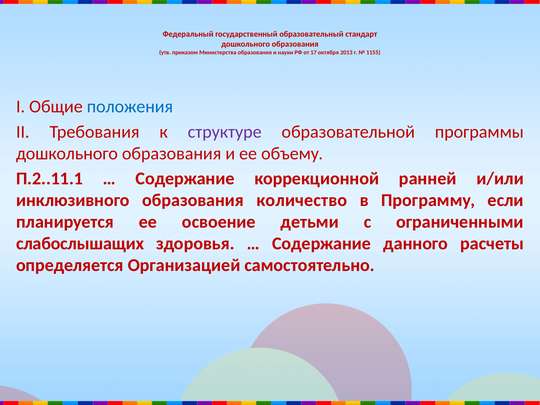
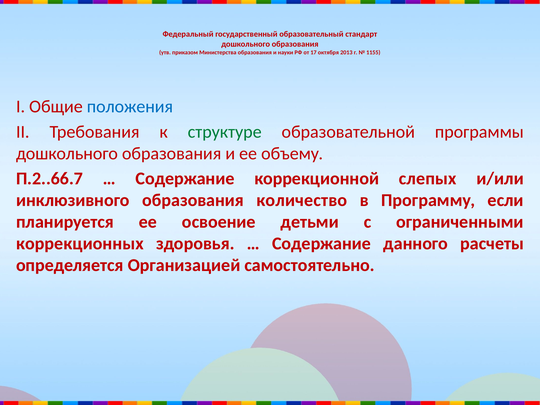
структуре colour: purple -> green (225, 132)
П.2..11.1: П.2..11.1 -> П.2..66.7 (49, 179)
ранней: ранней -> слепых (428, 179)
слабослышащих: слабослышащих -> коррекционных (80, 243)
